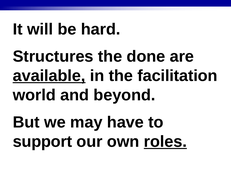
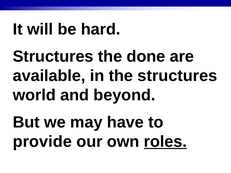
available underline: present -> none (49, 76)
the facilitation: facilitation -> structures (177, 76)
support: support -> provide (42, 142)
